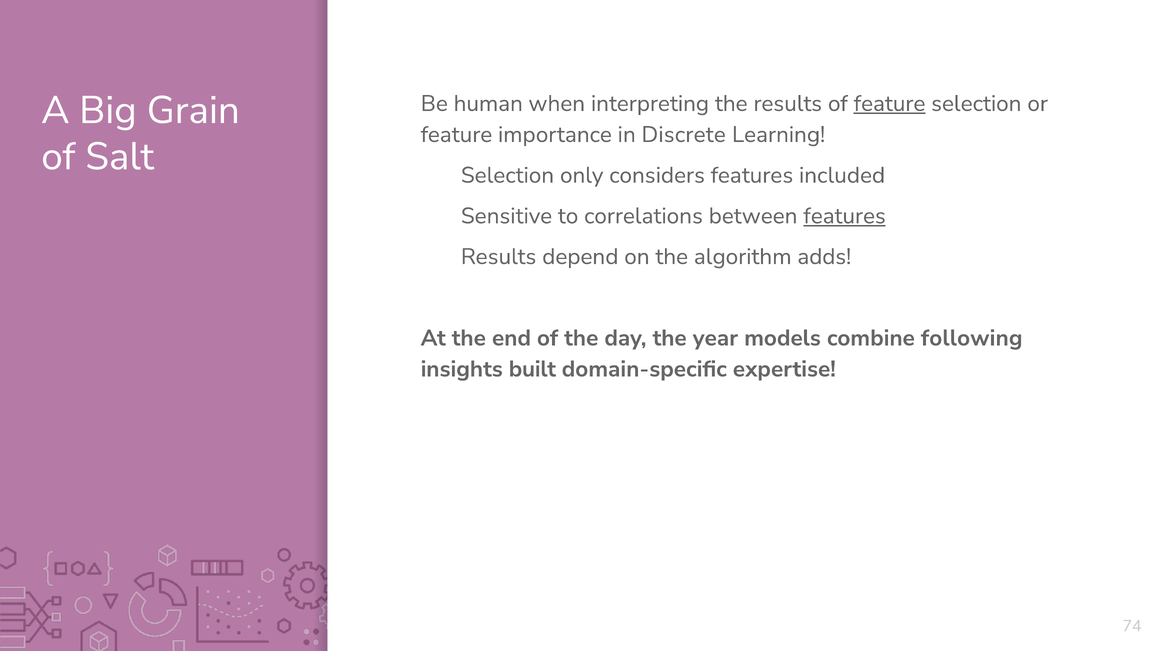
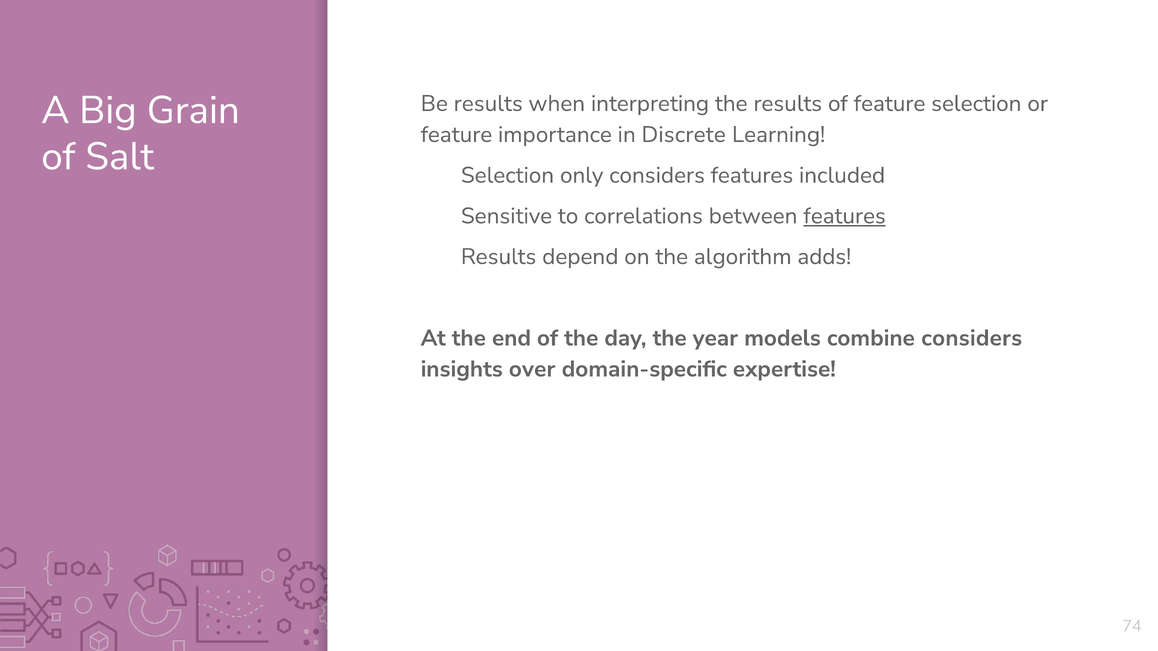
Be human: human -> results (488, 104)
feature underline: present -> none (890, 104)
combine following: following -> considers (972, 338)
built: built -> over (532, 369)
